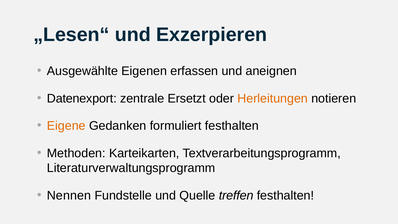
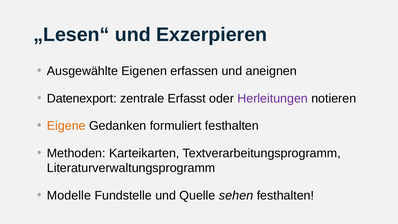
Ersetzt: Ersetzt -> Erfasst (187, 98)
Herleitungen colour: orange -> purple (273, 98)
Nennen: Nennen -> Modelle (69, 195)
treffen: treffen -> sehen (236, 195)
